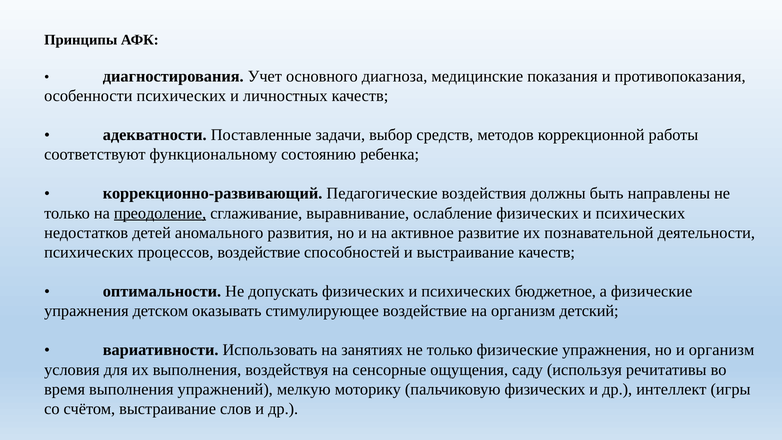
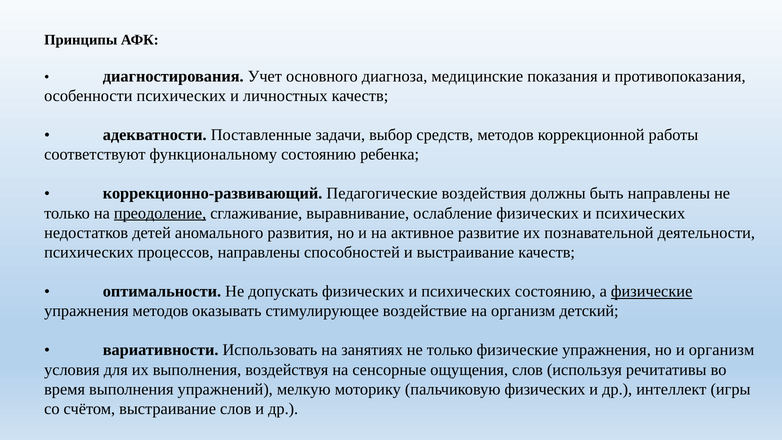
процессов воздействие: воздействие -> направлены (259, 252)
психических бюджетное: бюджетное -> состоянию (555, 291)
физические underline: none -> present (652, 291)
упражнения детском: детском -> методов (160, 311)
ощущения саду: саду -> слов (528, 370)
